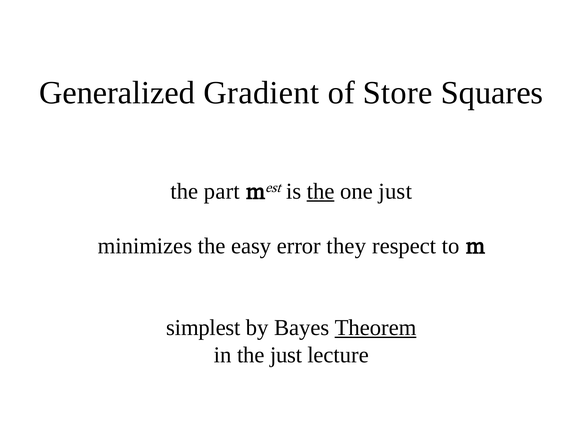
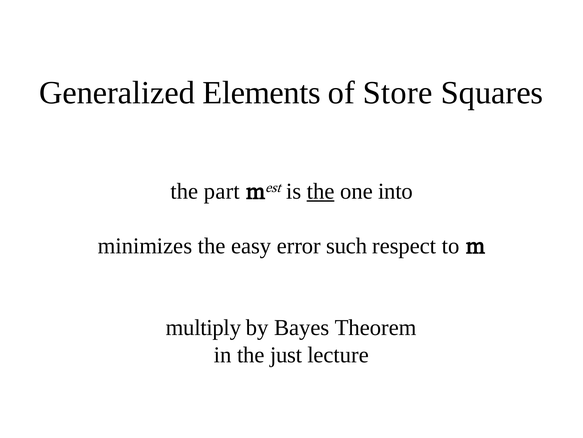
Gradient: Gradient -> Elements (262, 93)
one just: just -> into (395, 191)
they: they -> such (347, 245)
simplest: simplest -> multiply (203, 327)
Theorem underline: present -> none (376, 327)
